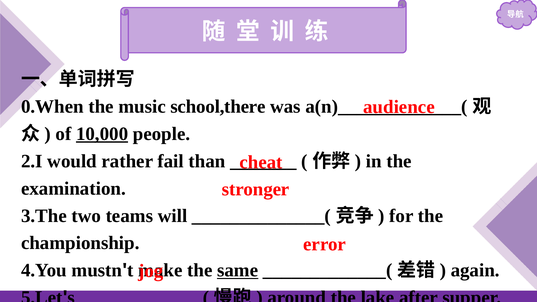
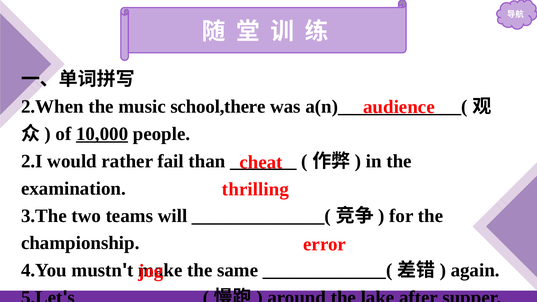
0.When: 0.When -> 2.When (52, 107)
stronger: stronger -> thrilling (256, 189)
same underline: present -> none (238, 270)
